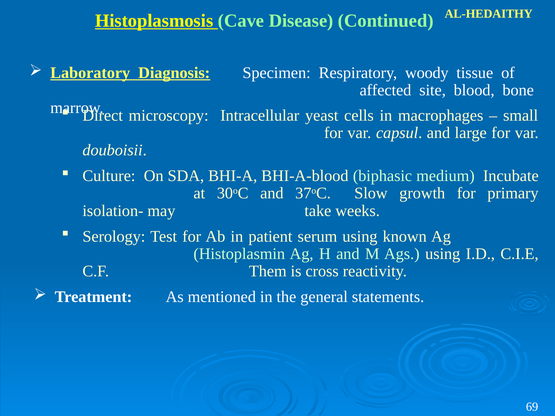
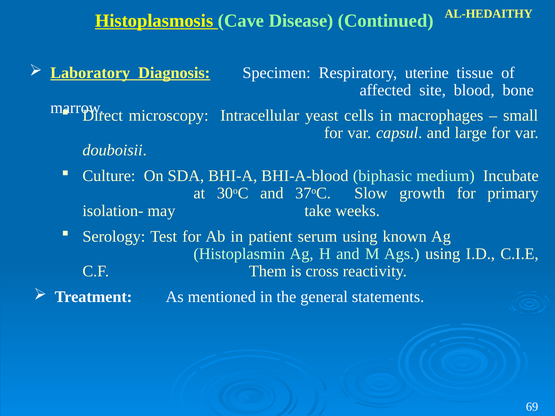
woody: woody -> uterine (427, 73)
